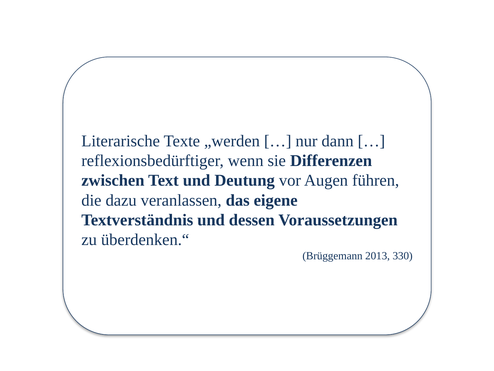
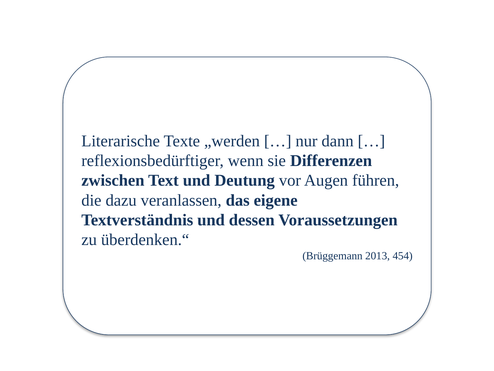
330: 330 -> 454 (403, 256)
